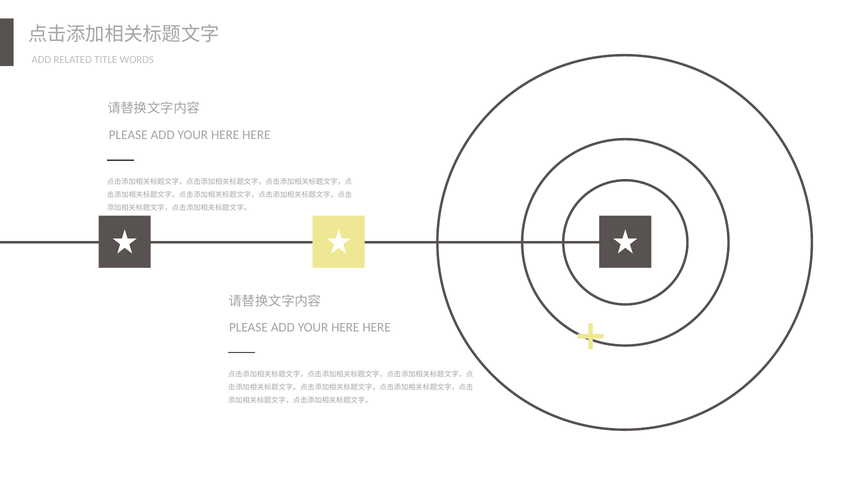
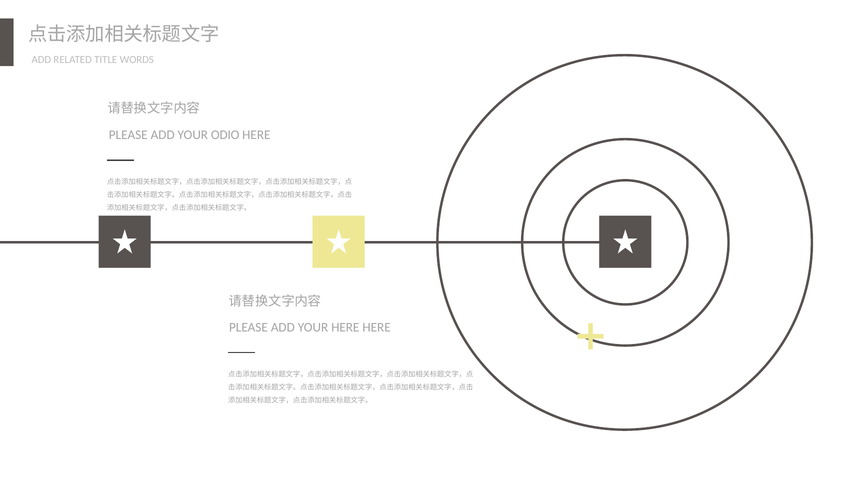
HERE: HERE -> ODIO (225, 135)
